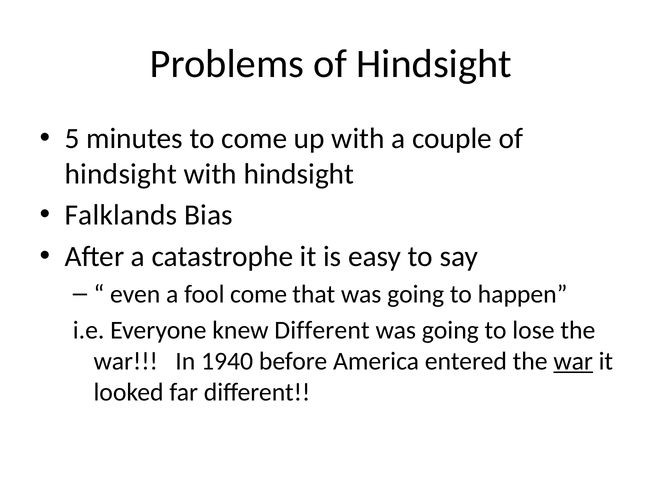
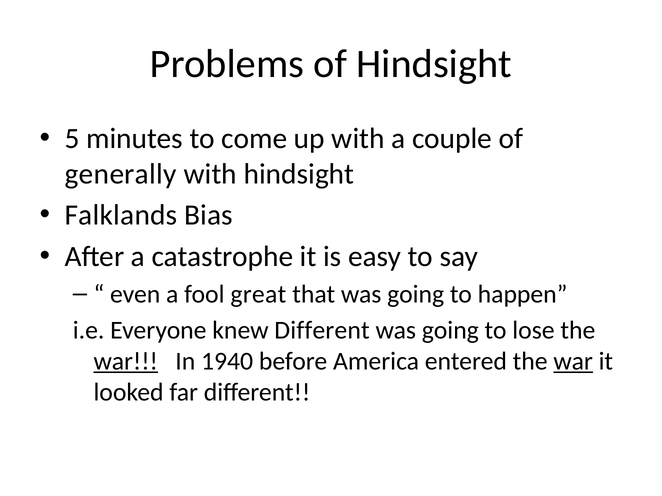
hindsight: hindsight -> generally (121, 174)
fool come: come -> great (258, 295)
war underline: none -> present (126, 362)
